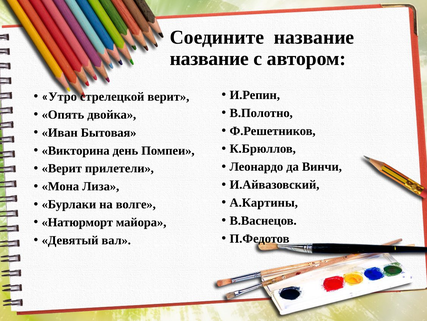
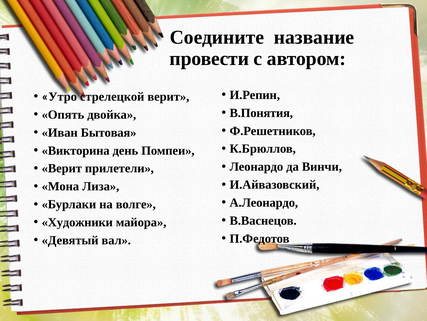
название: название -> провести (209, 58)
В.Полотно: В.Полотно -> В.Понятия (261, 113)
А.Картины: А.Картины -> А.Леонардо (264, 202)
Натюрморт: Натюрморт -> Художники (77, 222)
